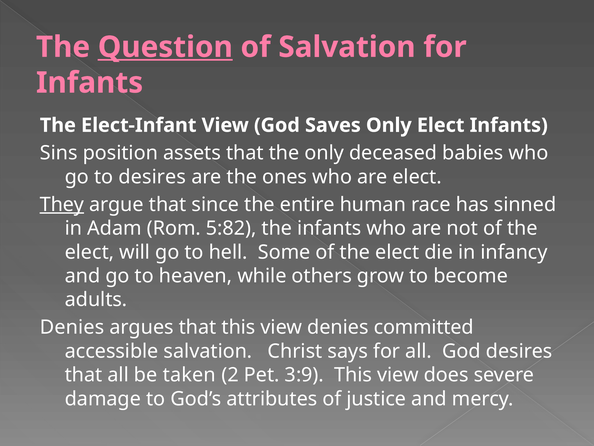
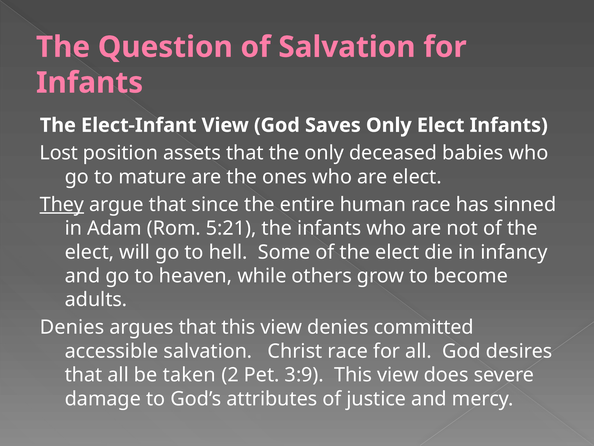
Question underline: present -> none (165, 47)
Sins: Sins -> Lost (59, 153)
to desires: desires -> mature (152, 177)
5:82: 5:82 -> 5:21 (231, 228)
Christ says: says -> race (348, 351)
